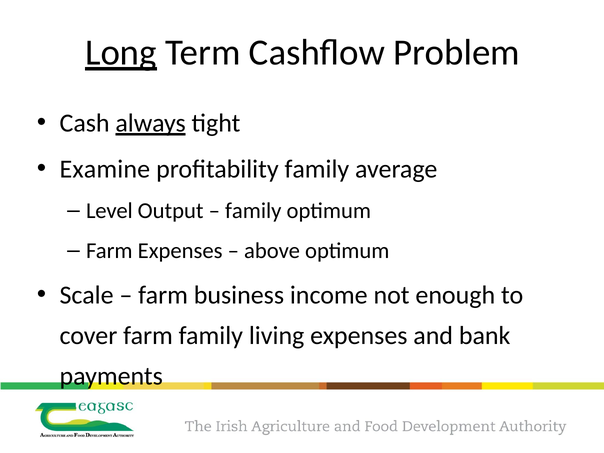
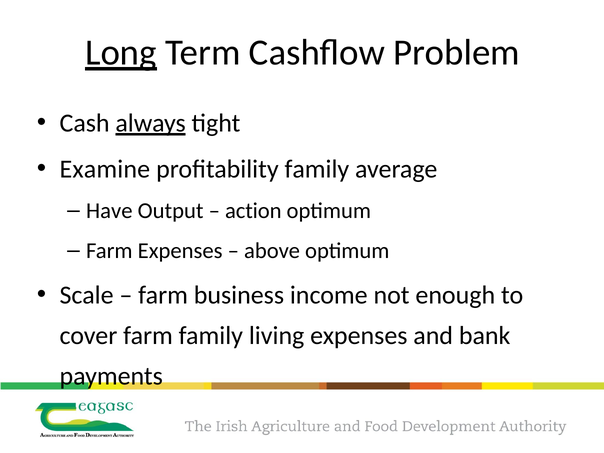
Level: Level -> Have (109, 211)
family: family -> action (253, 211)
